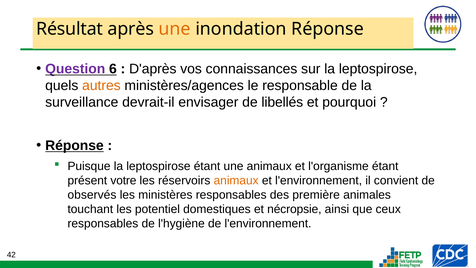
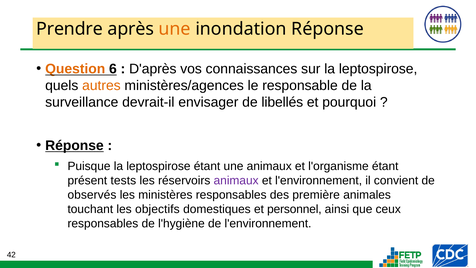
Résultat: Résultat -> Prendre (70, 29)
Question colour: purple -> orange (75, 69)
votre: votre -> tests (123, 181)
animaux colour: orange -> purple (236, 181)
potentiel: potentiel -> objectifs (157, 209)
nécropsie: nécropsie -> personnel (294, 209)
